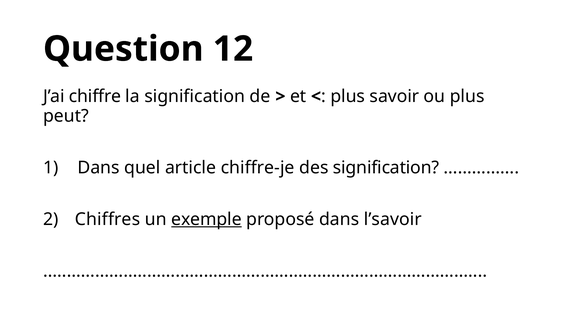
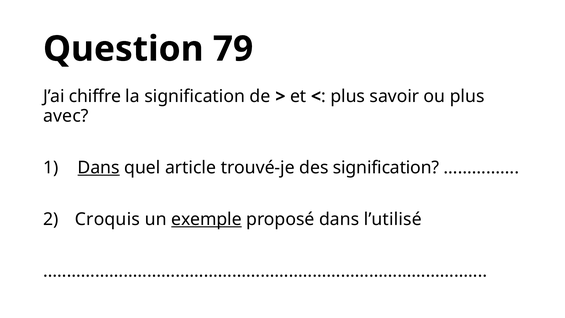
12: 12 -> 79 (233, 49)
peut: peut -> avec (66, 116)
Dans underline: none -> present (99, 168)
chiffre-je: chiffre-je -> trouvé-je (258, 168)
Chiffres: Chiffres -> Croquis (107, 219)
l’savoir: l’savoir -> l’utilisé (393, 219)
